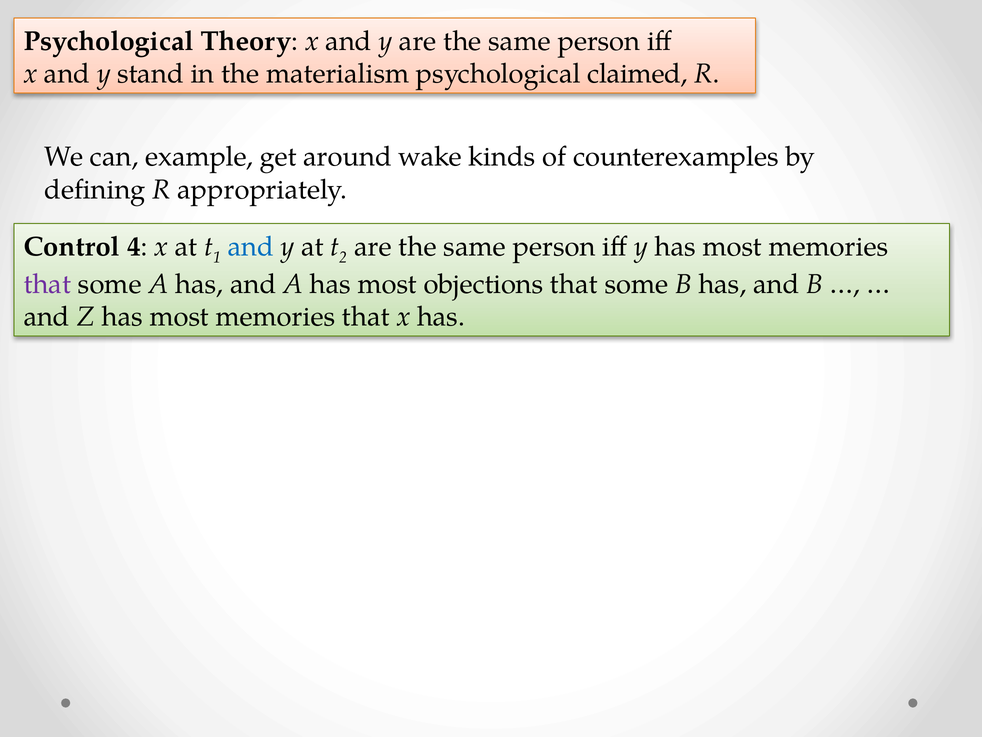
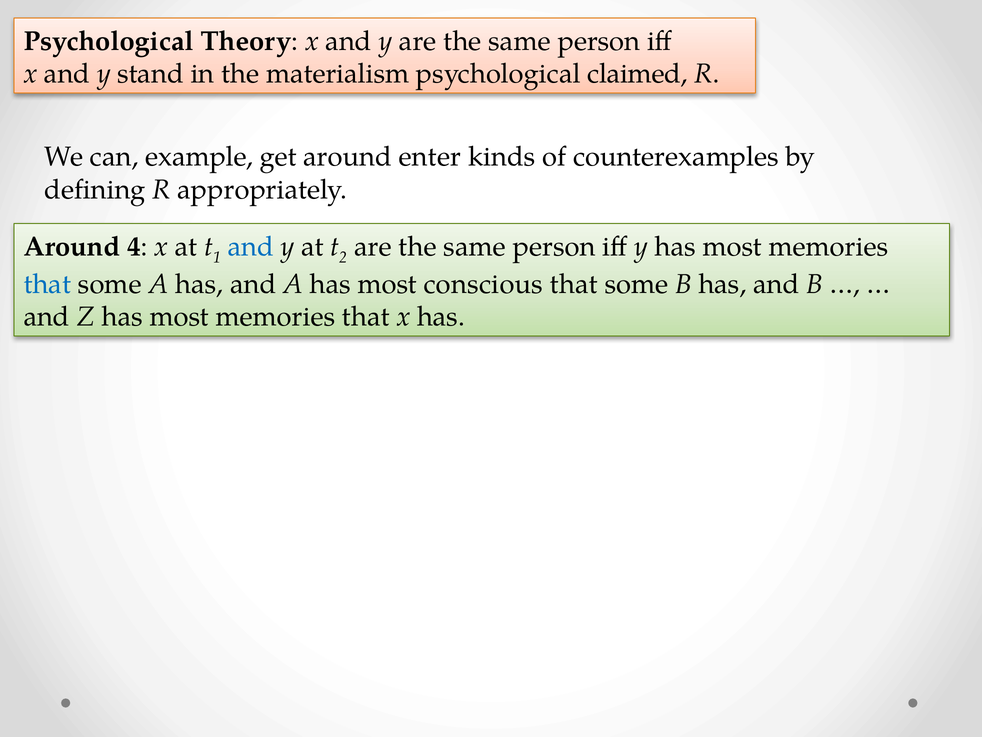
wake: wake -> enter (430, 157)
Control: Control -> Around (72, 247)
that colour: purple -> blue (47, 284)
objections: objections -> conscious (483, 284)
